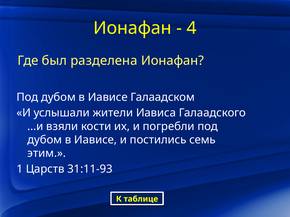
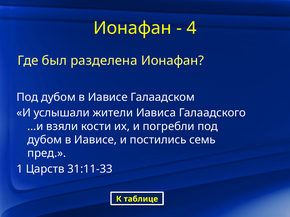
этим: этим -> пред (47, 154)
31:11-93: 31:11-93 -> 31:11-33 (90, 169)
